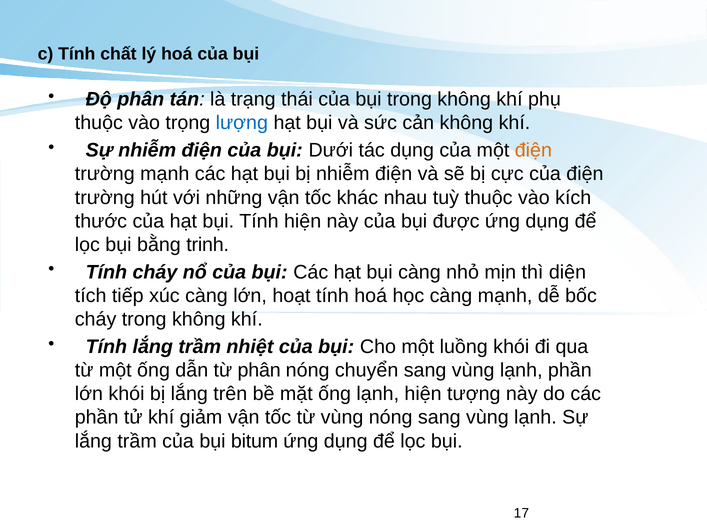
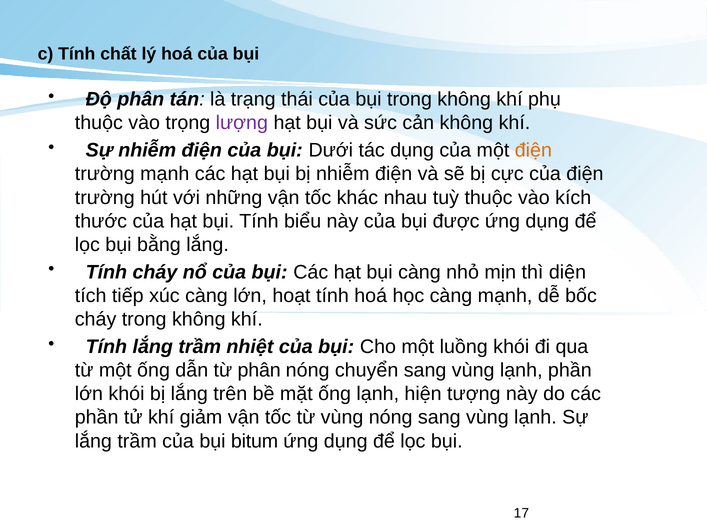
lượng colour: blue -> purple (242, 123)
Tính hiện: hiện -> biểu (303, 221)
bằng trinh: trinh -> lắng (208, 245)
